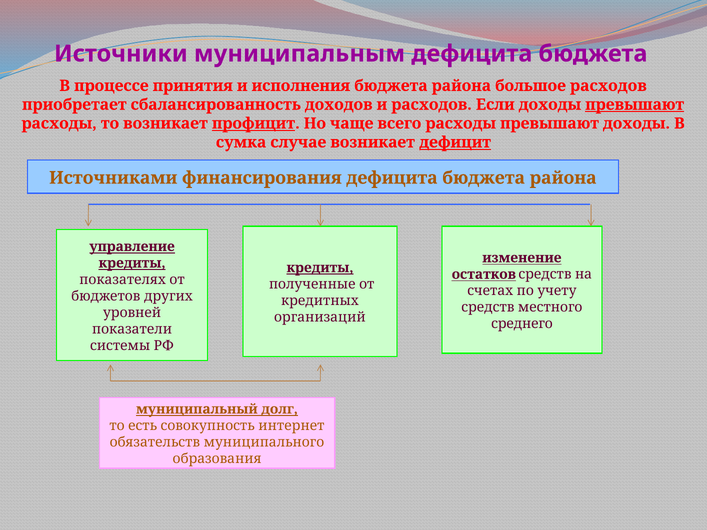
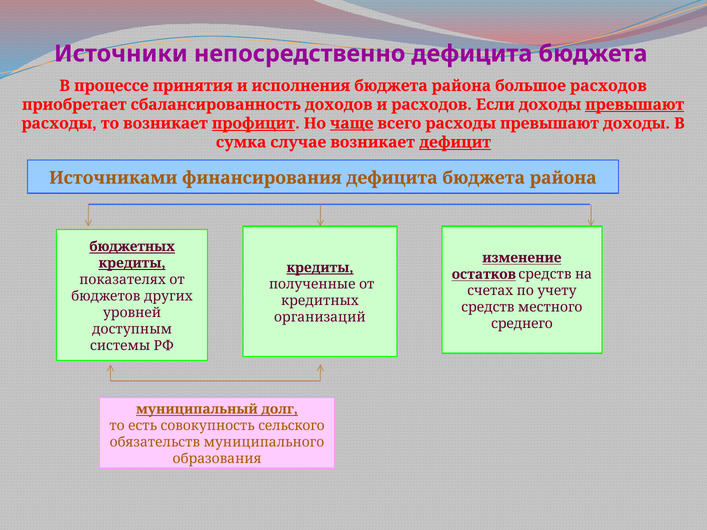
муниципальным: муниципальным -> непосредственно (300, 54)
чаще underline: none -> present (352, 123)
управление: управление -> бюджетных (132, 247)
показатели: показатели -> доступным (132, 329)
интернет: интернет -> сельского (291, 426)
